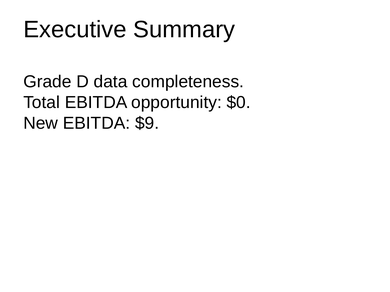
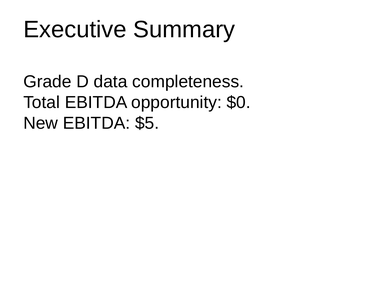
$9: $9 -> $5 (147, 123)
